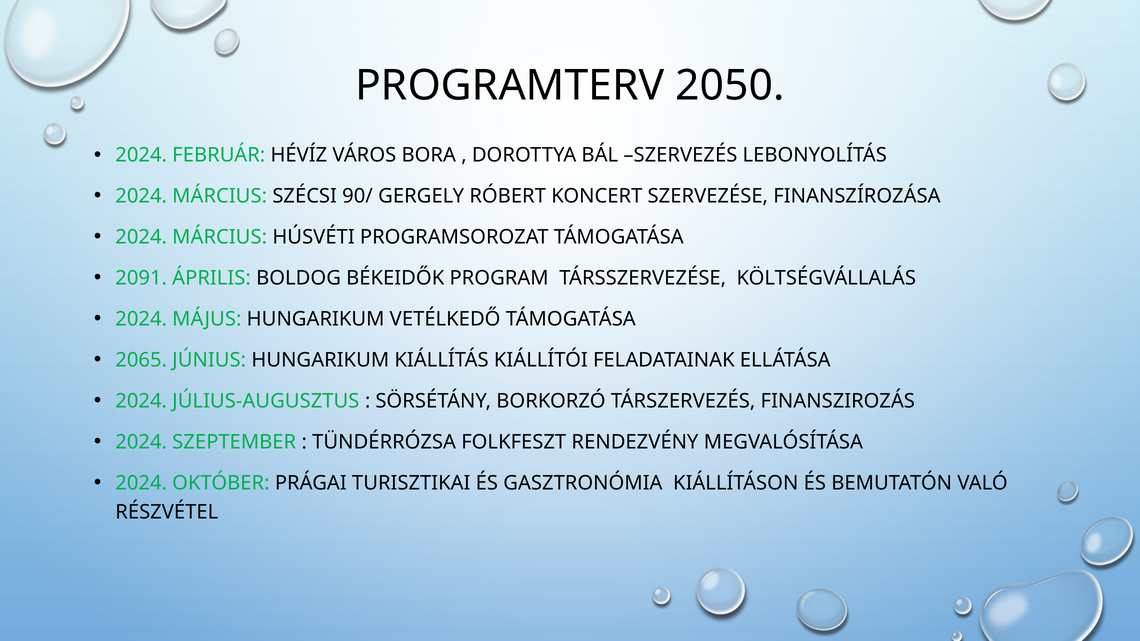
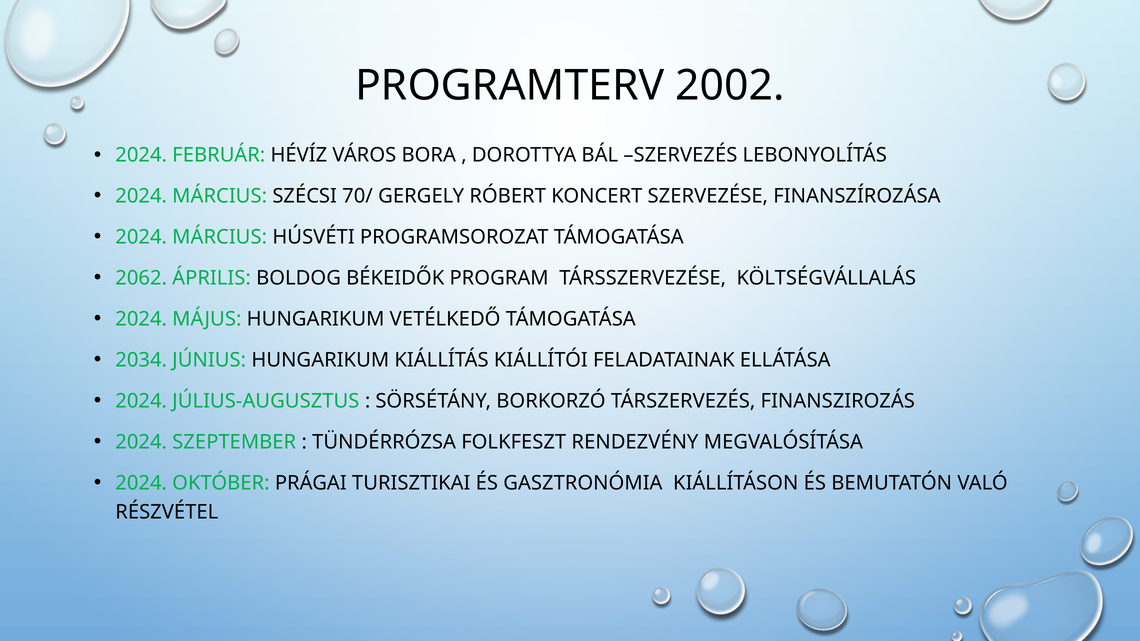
2050: 2050 -> 2002 (730, 86)
90/: 90/ -> 70/ (358, 196)
2091: 2091 -> 2062 (141, 278)
2065: 2065 -> 2034 (141, 360)
